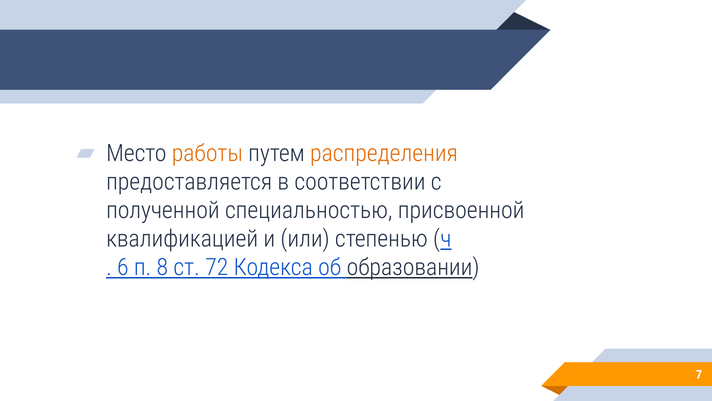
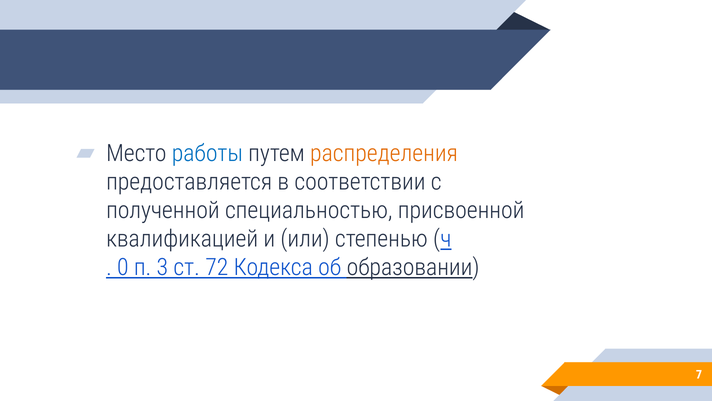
работы colour: orange -> blue (207, 153)
6: 6 -> 0 (123, 267)
8: 8 -> 3 (162, 267)
